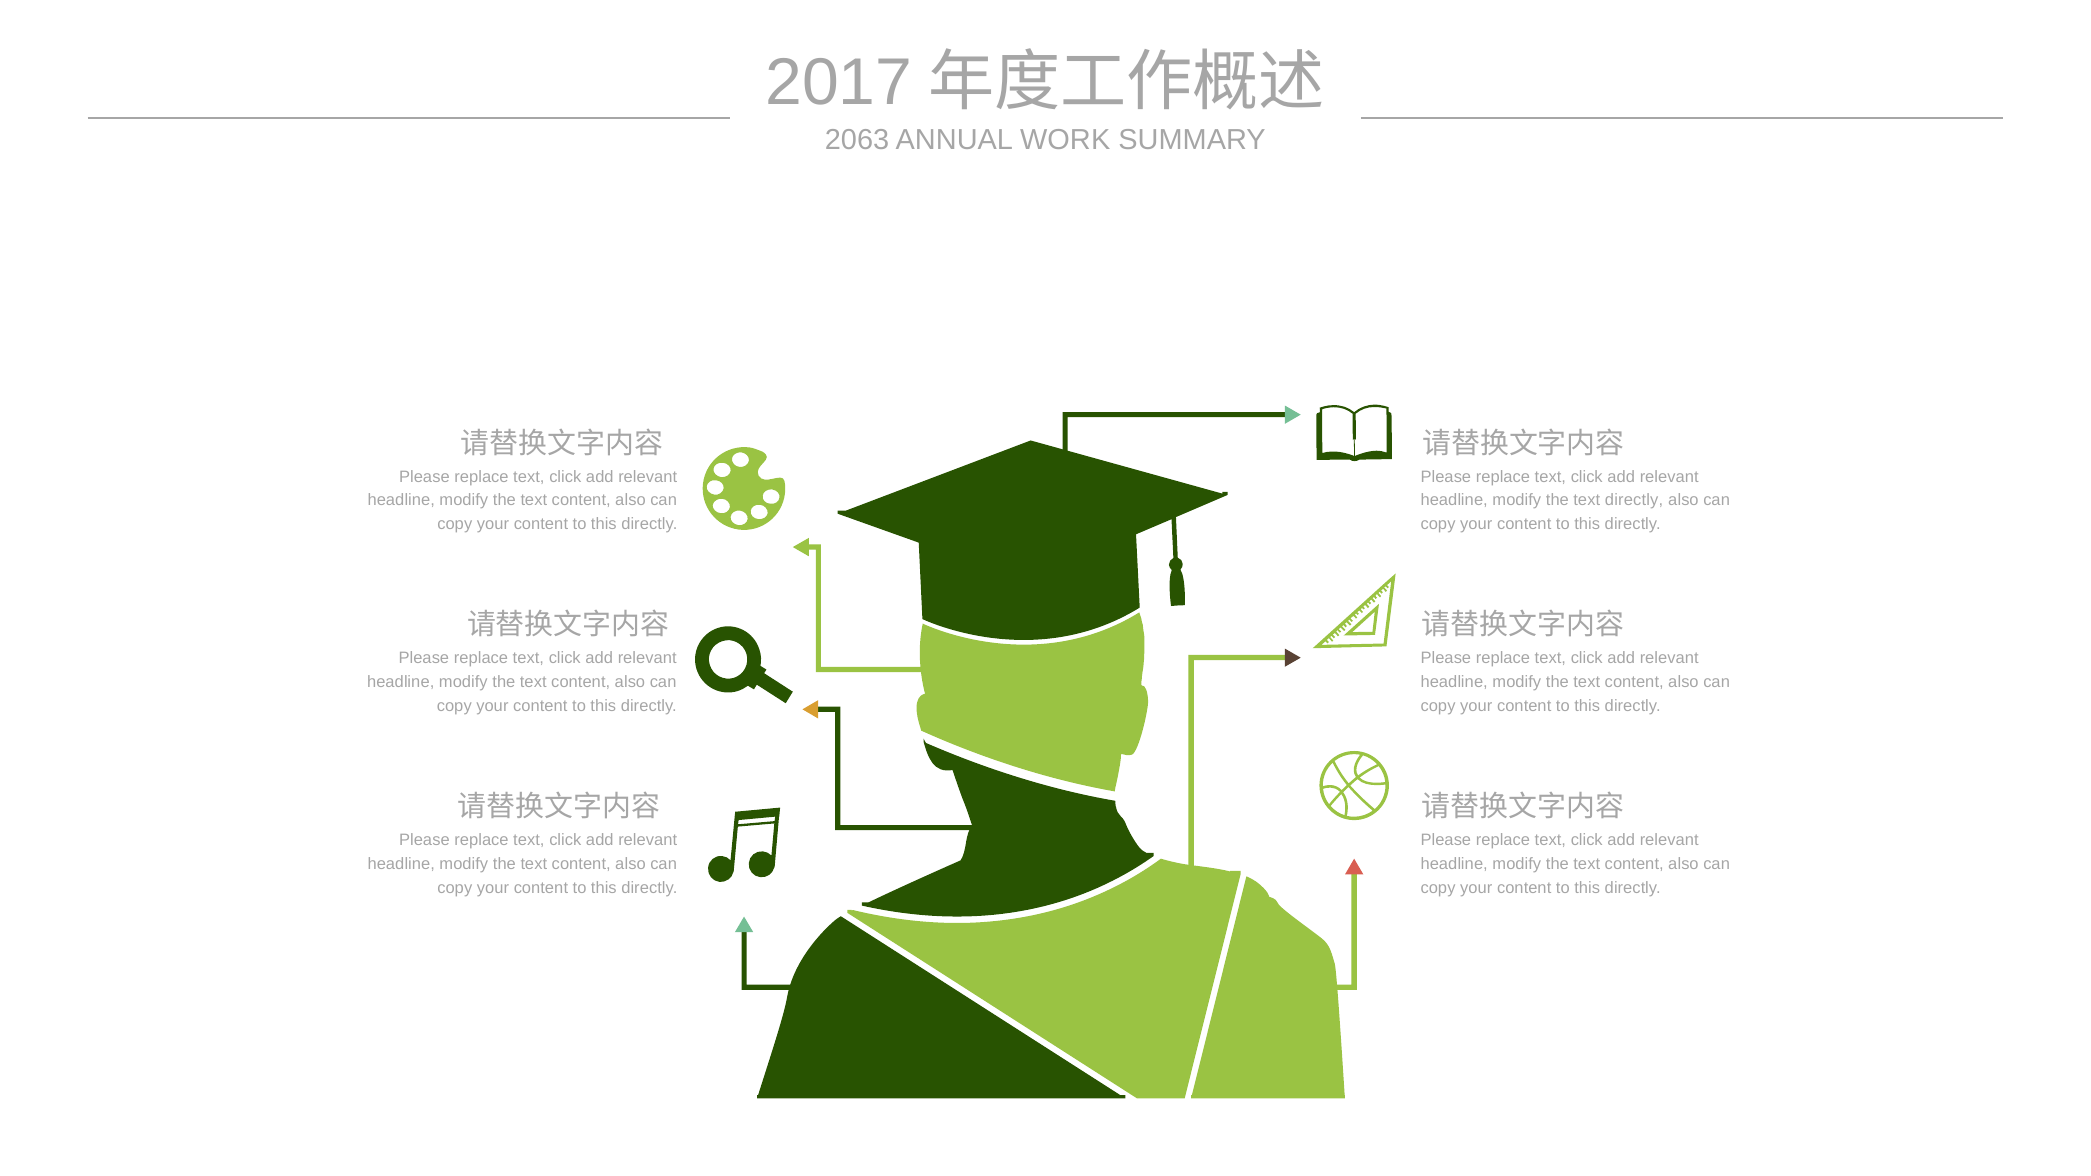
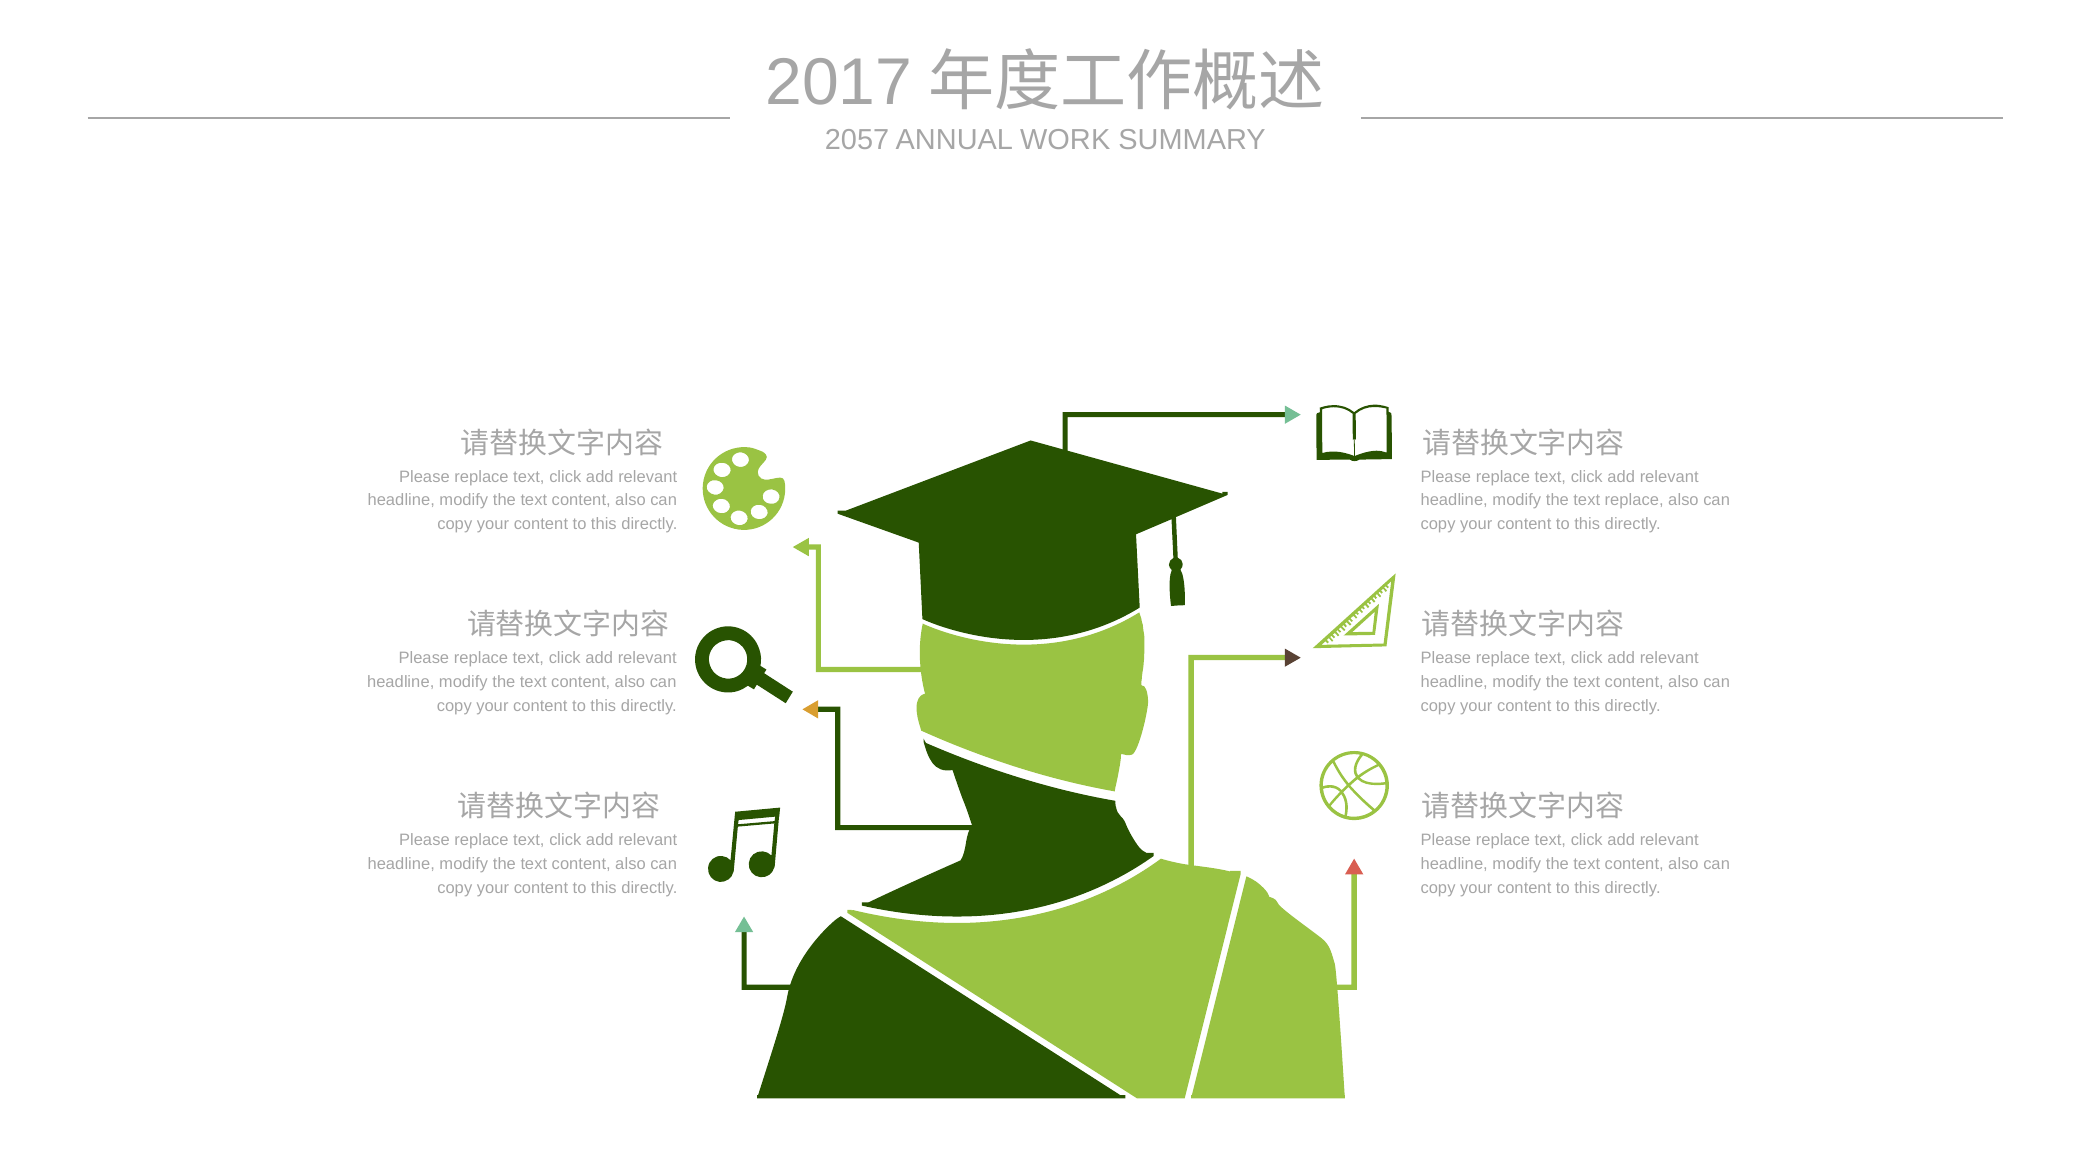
2063: 2063 -> 2057 (857, 140)
text directly: directly -> replace (1634, 501)
